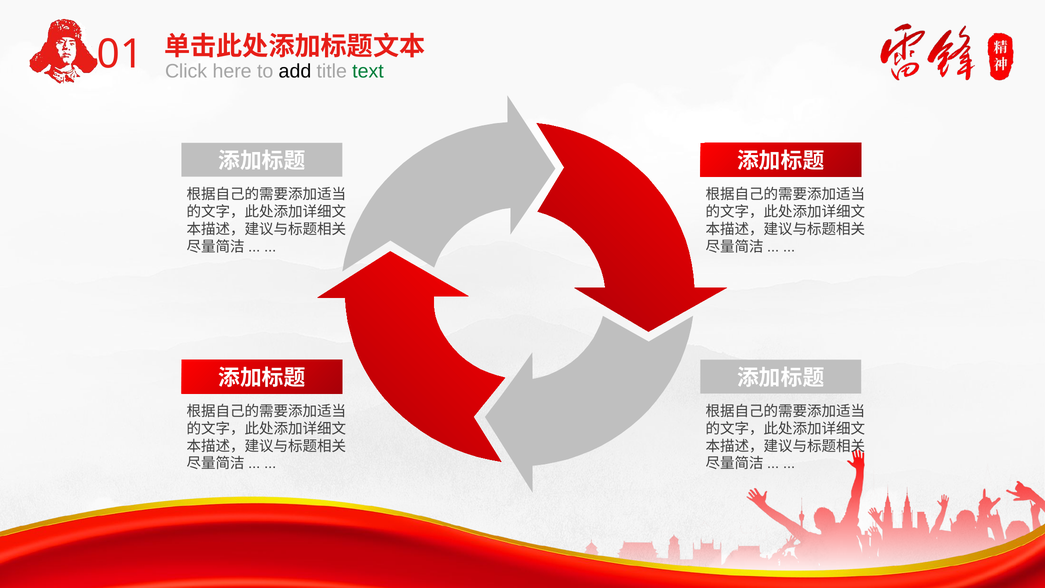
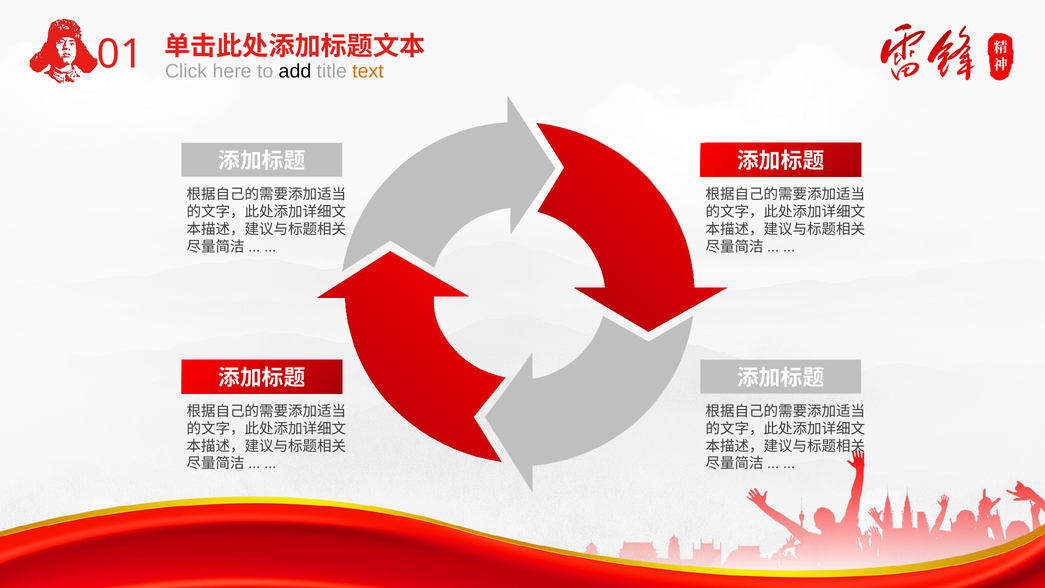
text colour: green -> orange (368, 71)
